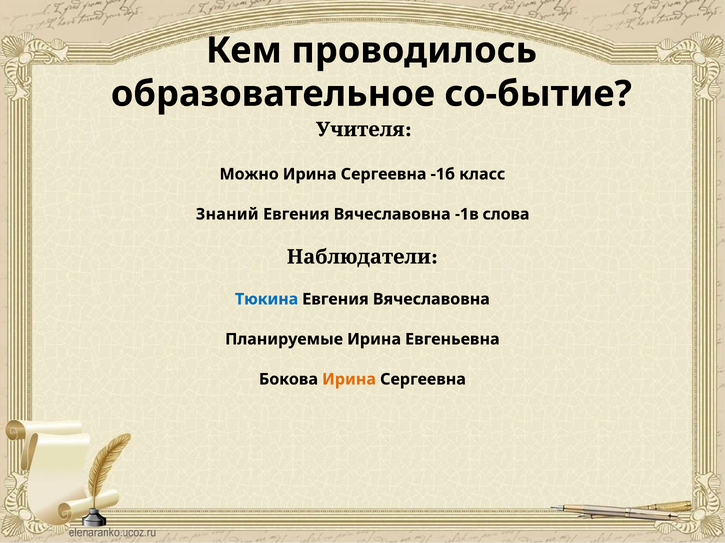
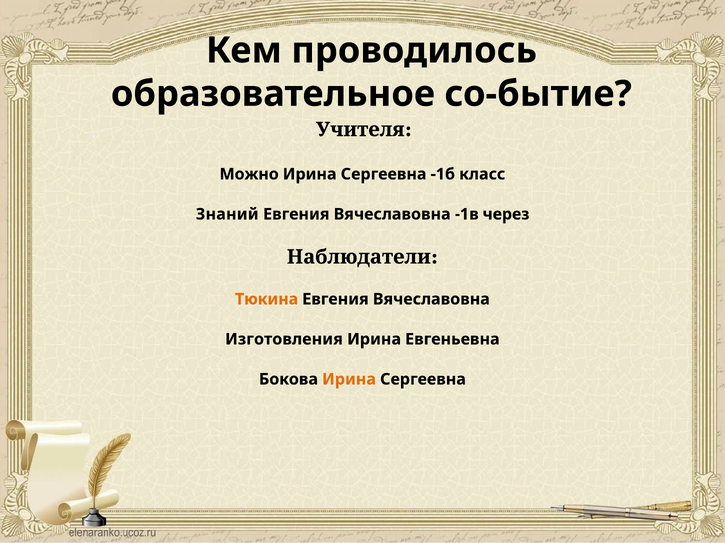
слова: слова -> через (506, 214)
Тюкина colour: blue -> orange (267, 300)
Планируемые: Планируемые -> Изготовления (284, 340)
